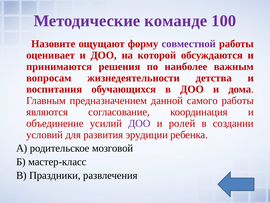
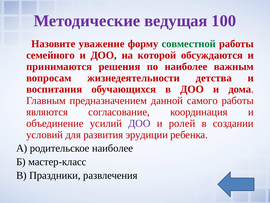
команде: команде -> ведущая (176, 21)
ощущают: ощущают -> уважение (102, 44)
совместной colour: purple -> green (189, 44)
оценивает: оценивает -> семейного (51, 55)
родительское мозговой: мозговой -> наиболее (113, 148)
